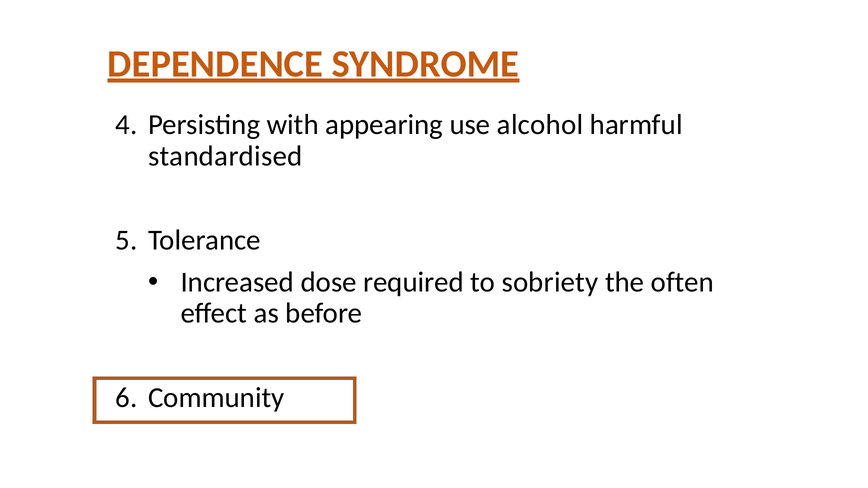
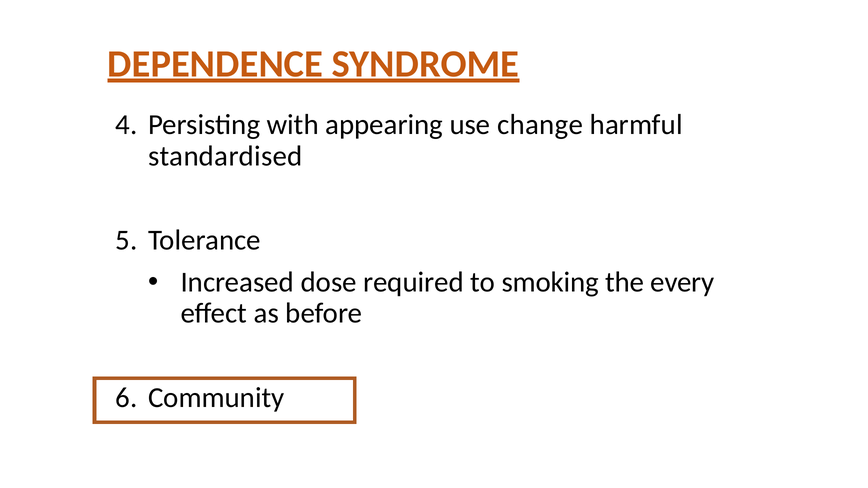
alcohol: alcohol -> change (540, 125)
sobriety: sobriety -> smoking (550, 282)
often: often -> every (682, 282)
